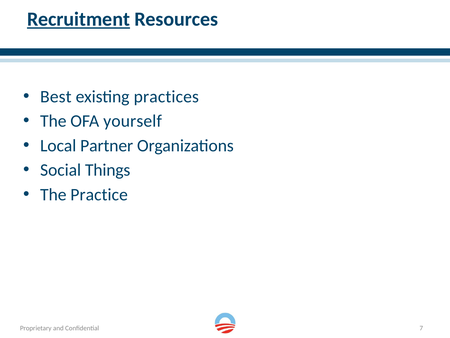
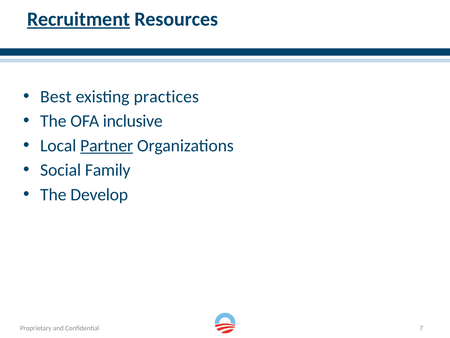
yourself: yourself -> inclusive (133, 121)
Partner underline: none -> present (107, 145)
Things: Things -> Family (108, 170)
Practice: Practice -> Develop (99, 194)
